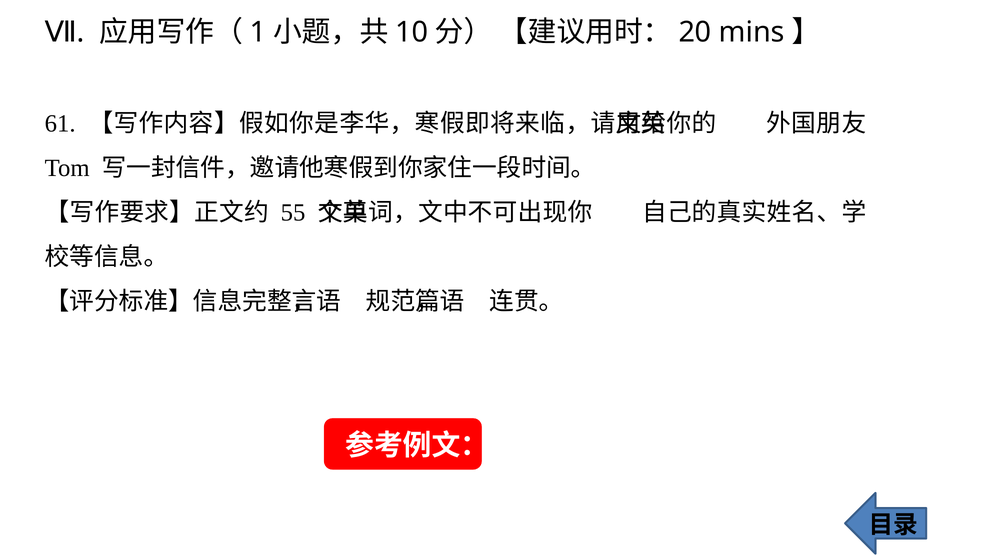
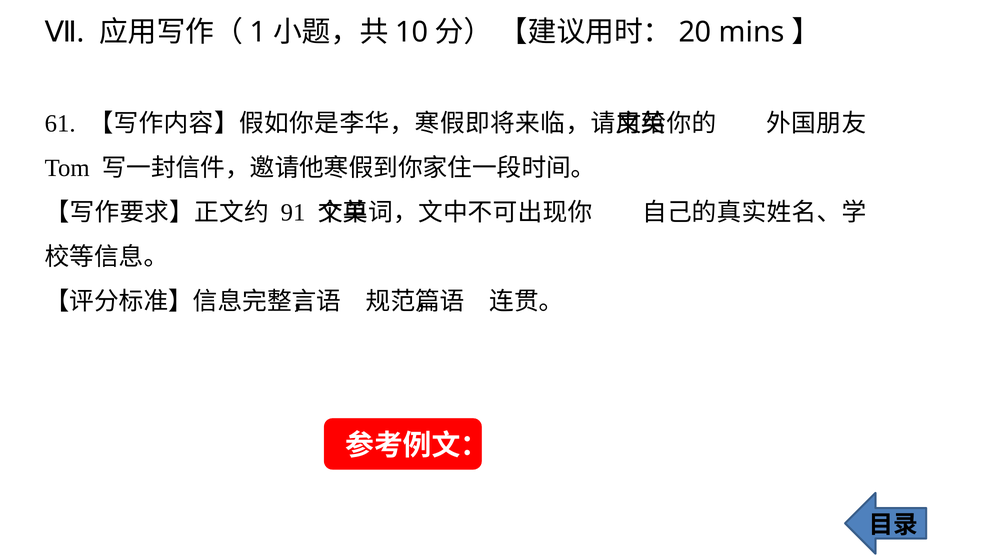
55: 55 -> 91 (293, 213)
